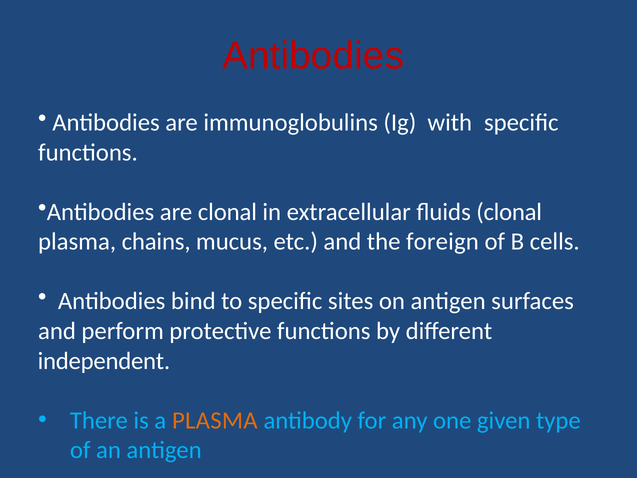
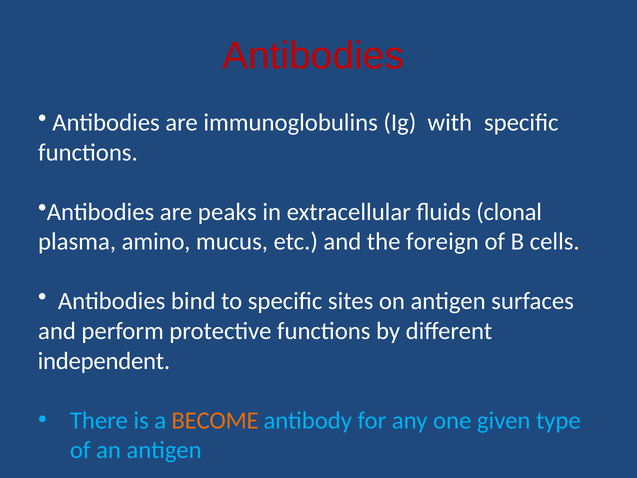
are clonal: clonal -> peaks (227, 212)
chains: chains -> amino (156, 242)
a PLASMA: PLASMA -> BECOME (215, 420)
